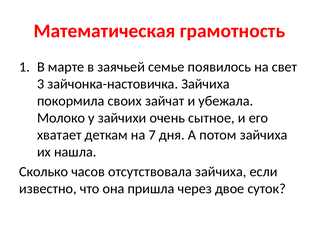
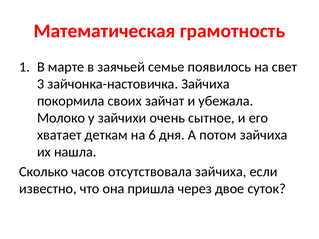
7: 7 -> 6 (152, 135)
